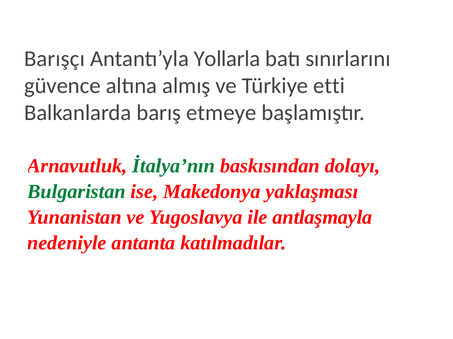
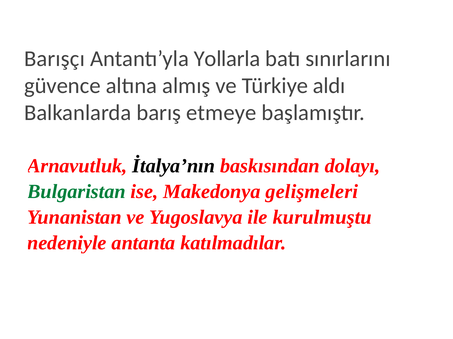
etti: etti -> aldı (329, 86)
İtalya’nın colour: green -> black (174, 166)
yaklaşması: yaklaşması -> gelişmeleri (312, 192)
antlaşmayla: antlaşmayla -> kurulmuştu (322, 218)
